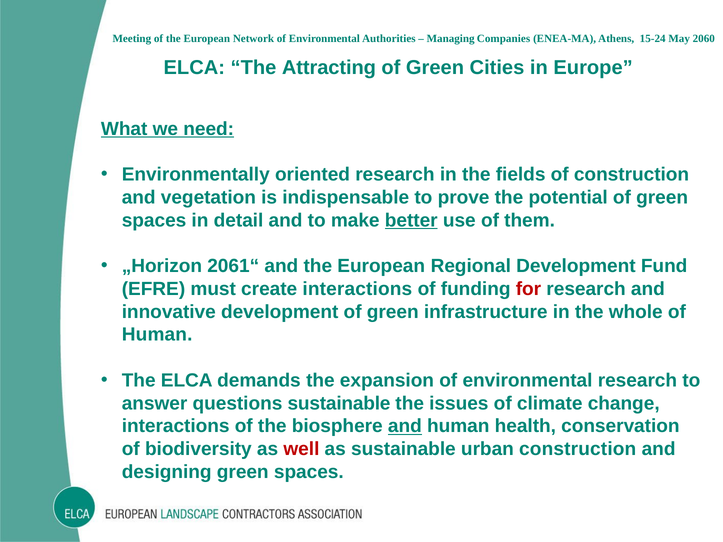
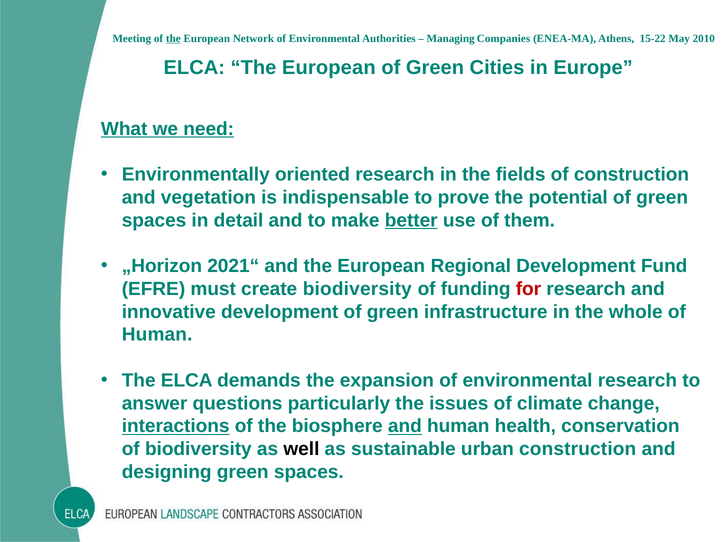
the underline: none -> present (173, 38)
15-24: 15-24 -> 15-22 (653, 38)
2060: 2060 -> 2010 (704, 38)
ELCA The Attracting: Attracting -> European (329, 68)
2061“: 2061“ -> 2021“ (233, 266)
create interactions: interactions -> biodiversity (357, 289)
questions sustainable: sustainable -> particularly (339, 403)
interactions underline: none -> present (176, 426)
well colour: red -> black (301, 449)
